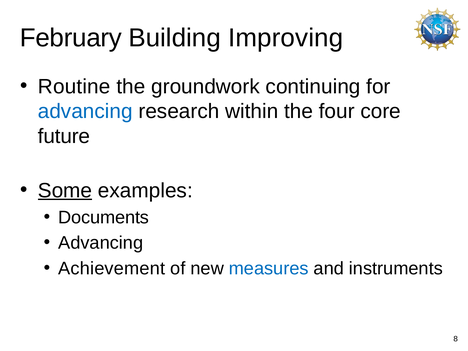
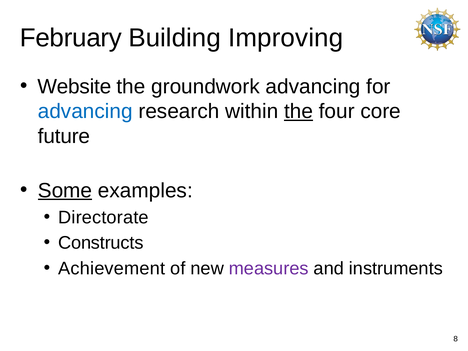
Routine: Routine -> Website (74, 86)
groundwork continuing: continuing -> advancing (313, 86)
the underline: none -> present (299, 111)
Documents: Documents -> Directorate (103, 217)
Advancing: Advancing -> Constructs (101, 243)
measures colour: blue -> purple (269, 268)
